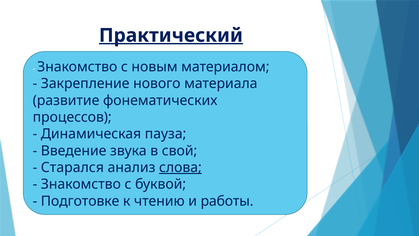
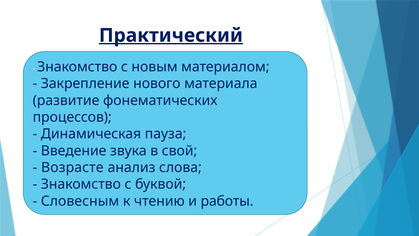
Старался: Старался -> Возрасте (72, 167)
слова underline: present -> none (180, 167)
Подготовке: Подготовке -> Словесным (80, 201)
